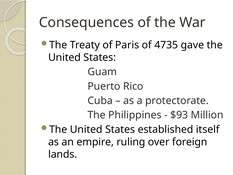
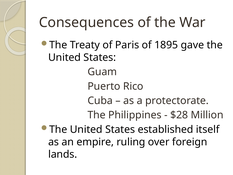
4735: 4735 -> 1895 (166, 45)
$93: $93 -> $28 (179, 115)
